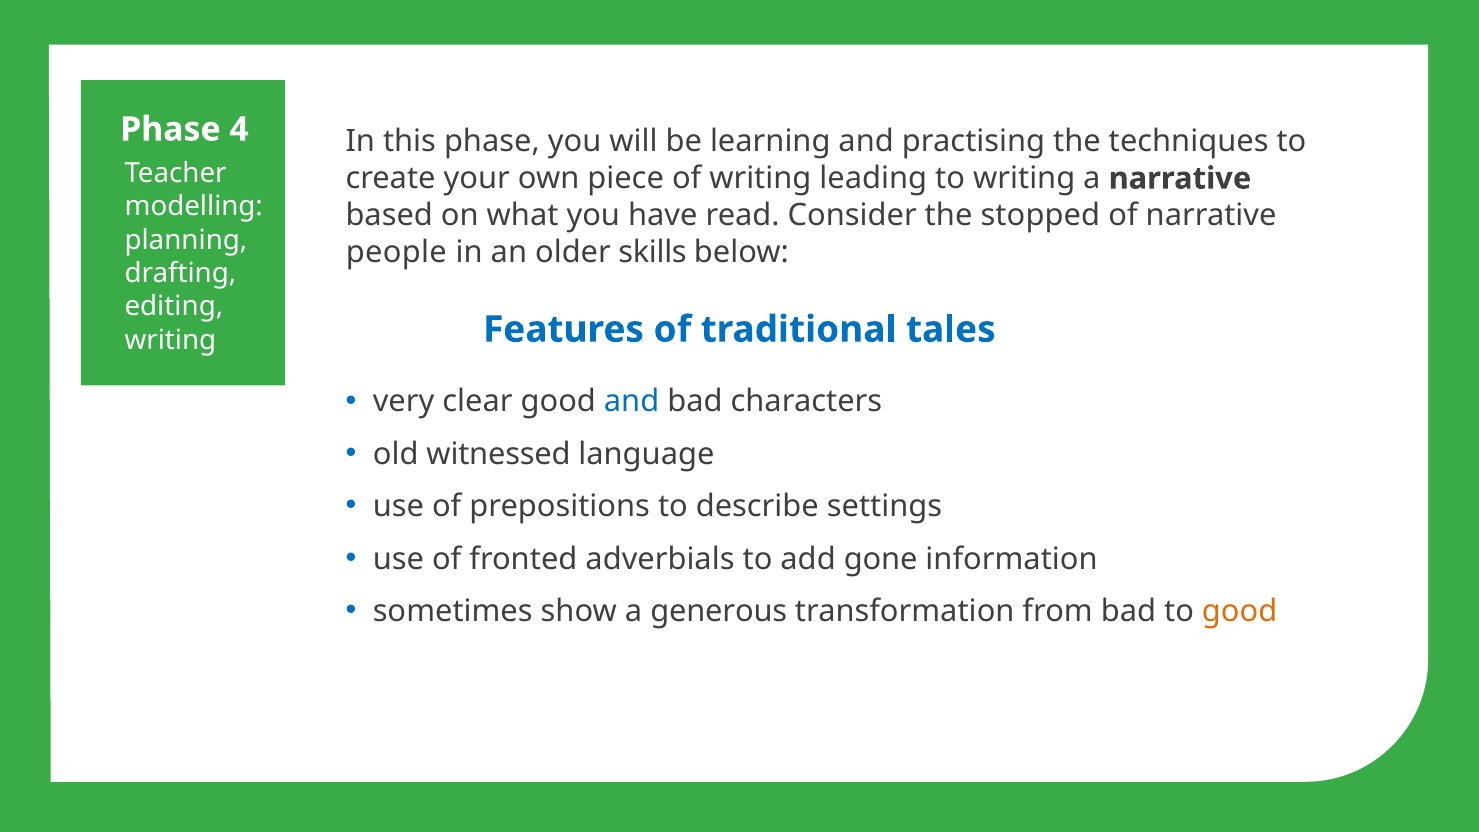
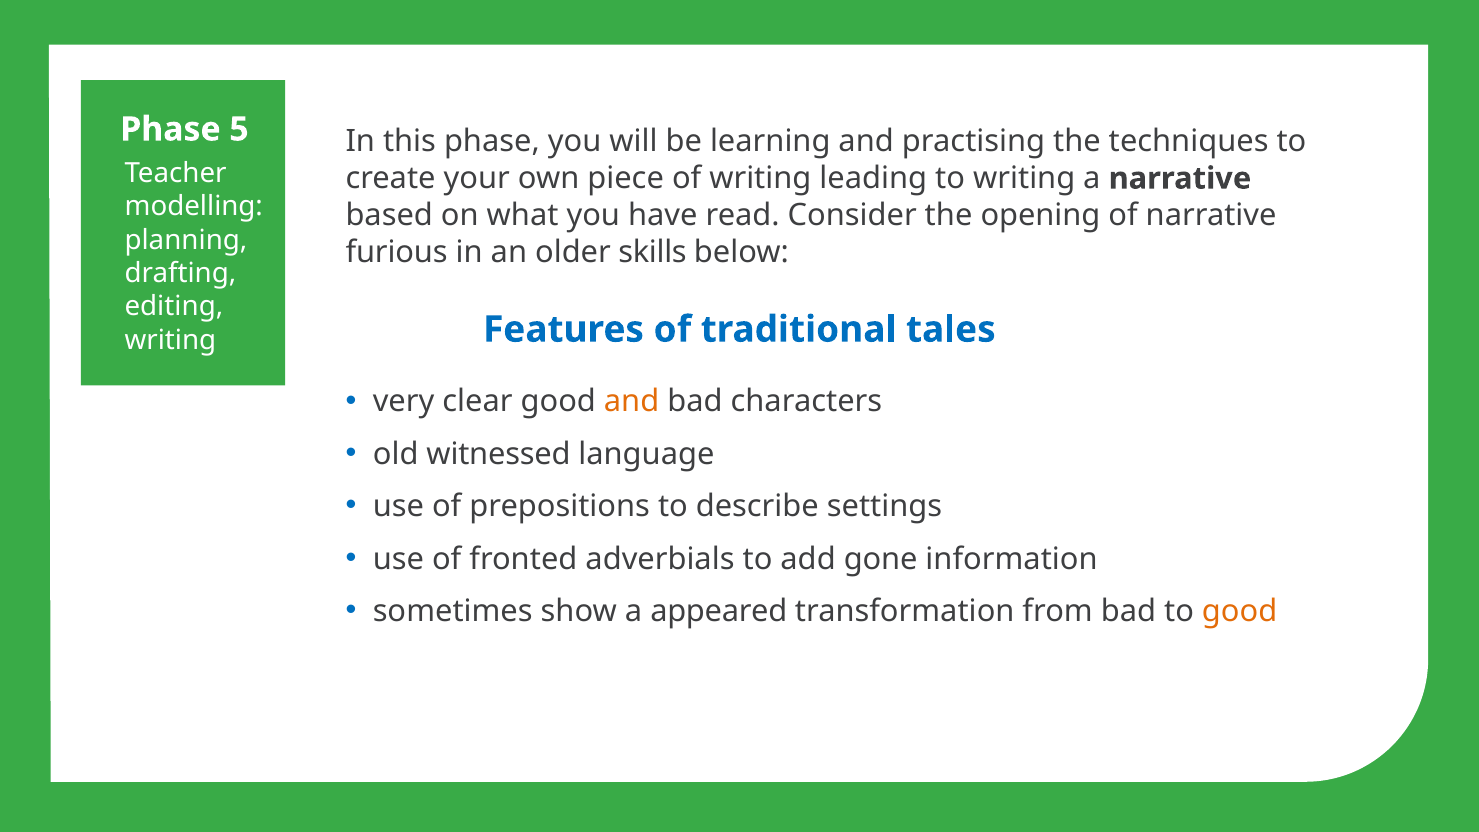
4: 4 -> 5 (239, 129)
stopped: stopped -> opening (1040, 215)
people: people -> furious (397, 252)
and colour: blue -> orange (632, 402)
generous: generous -> appeared (719, 611)
